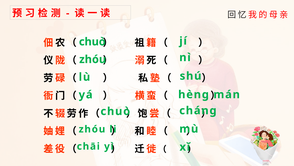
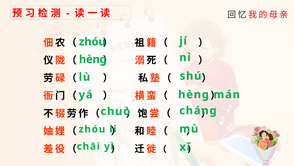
chuò: chuò -> zhóu (92, 42)
zhóu: zhóu -> hèng (93, 59)
